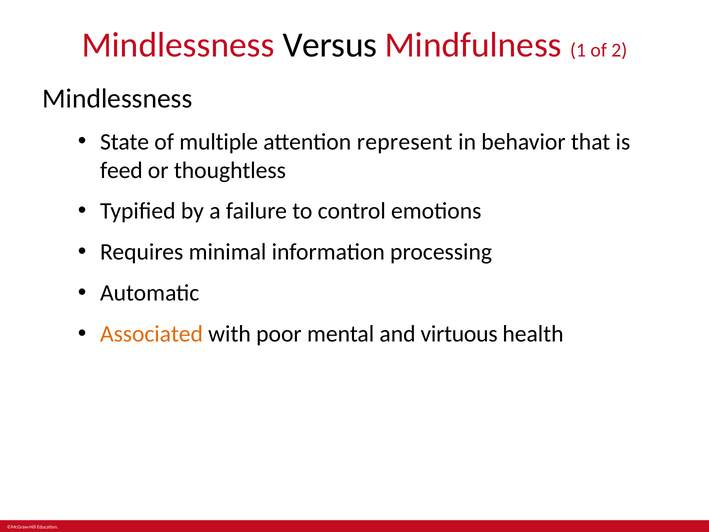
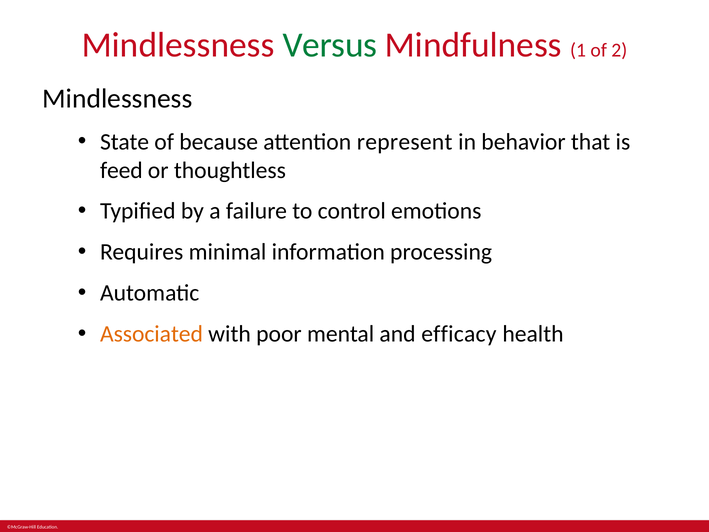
Versus colour: black -> green (330, 45)
multiple: multiple -> because (219, 142)
virtuous: virtuous -> efficacy (459, 334)
